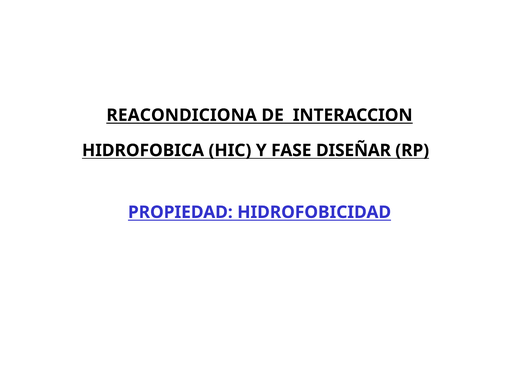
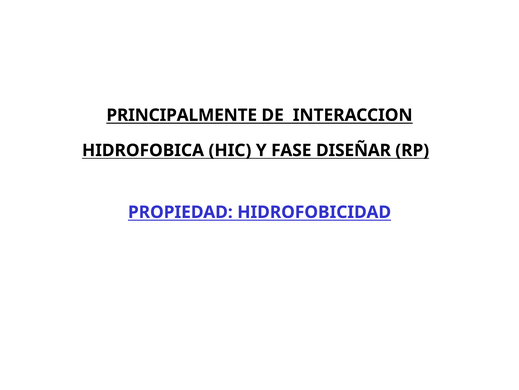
REACONDICIONA: REACONDICIONA -> PRINCIPALMENTE (182, 115)
